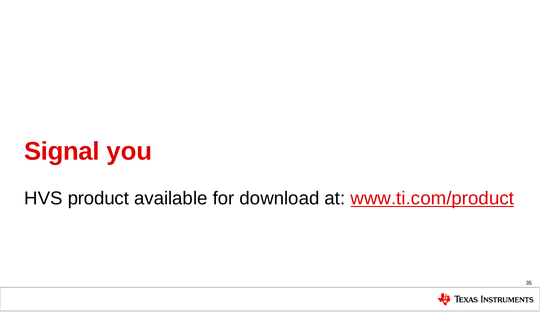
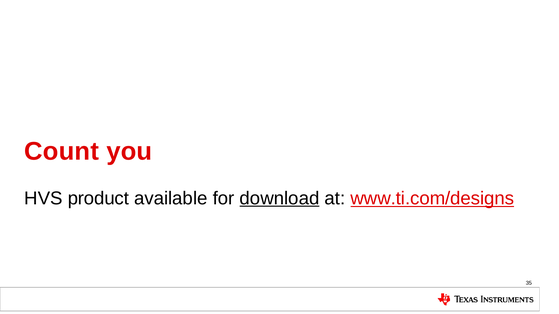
Signal: Signal -> Count (62, 152)
download underline: none -> present (280, 199)
www.ti.com/product: www.ti.com/product -> www.ti.com/designs (432, 199)
